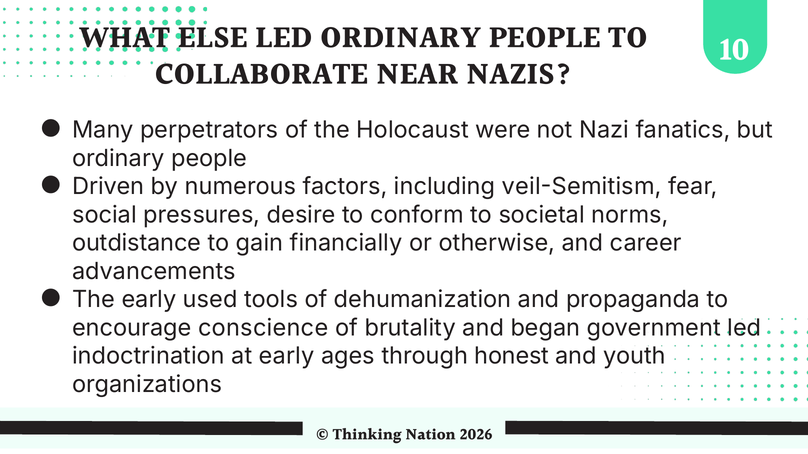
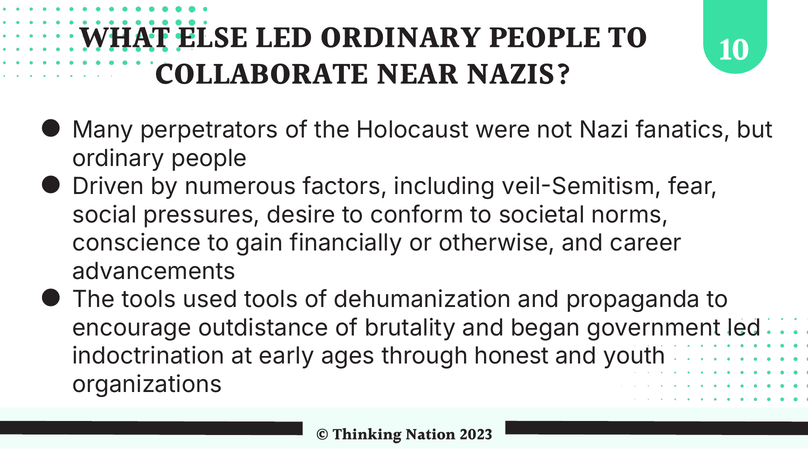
outdistance: outdistance -> conscience (137, 243)
The early: early -> tools (149, 300)
conscience: conscience -> outdistance (263, 328)
2026: 2026 -> 2023 (476, 436)
